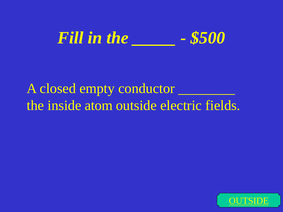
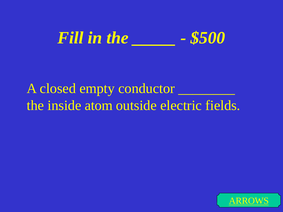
OUTSIDE: OUTSIDE -> ARROWS (249, 201)
